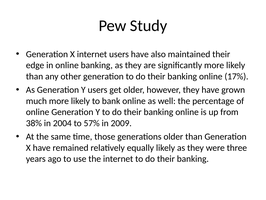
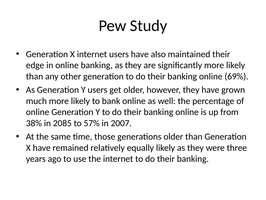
17%: 17% -> 69% (236, 76)
2004: 2004 -> 2085 (62, 123)
2009: 2009 -> 2007 (121, 123)
